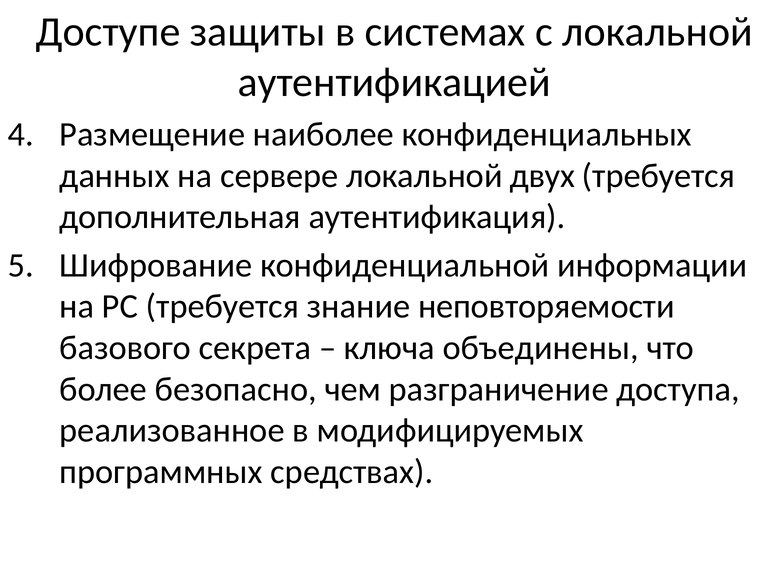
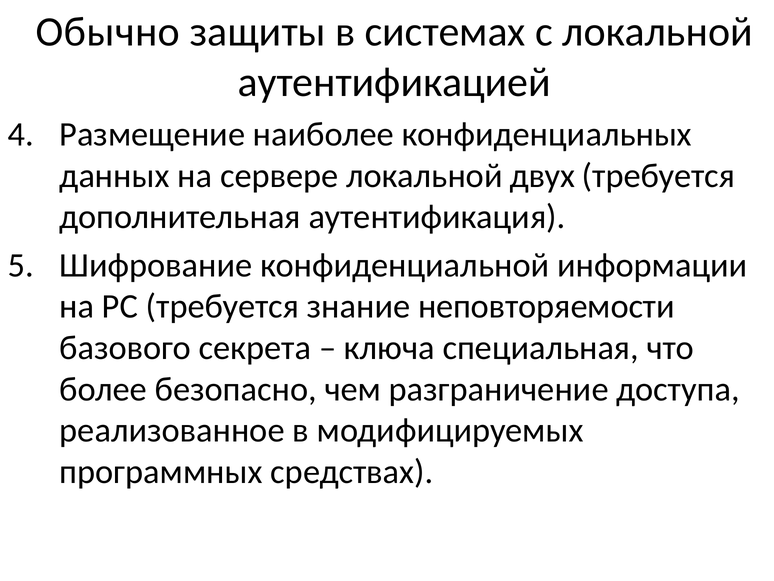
Доступе: Доступе -> Обычно (108, 32)
объединены: объединены -> специальная (541, 348)
